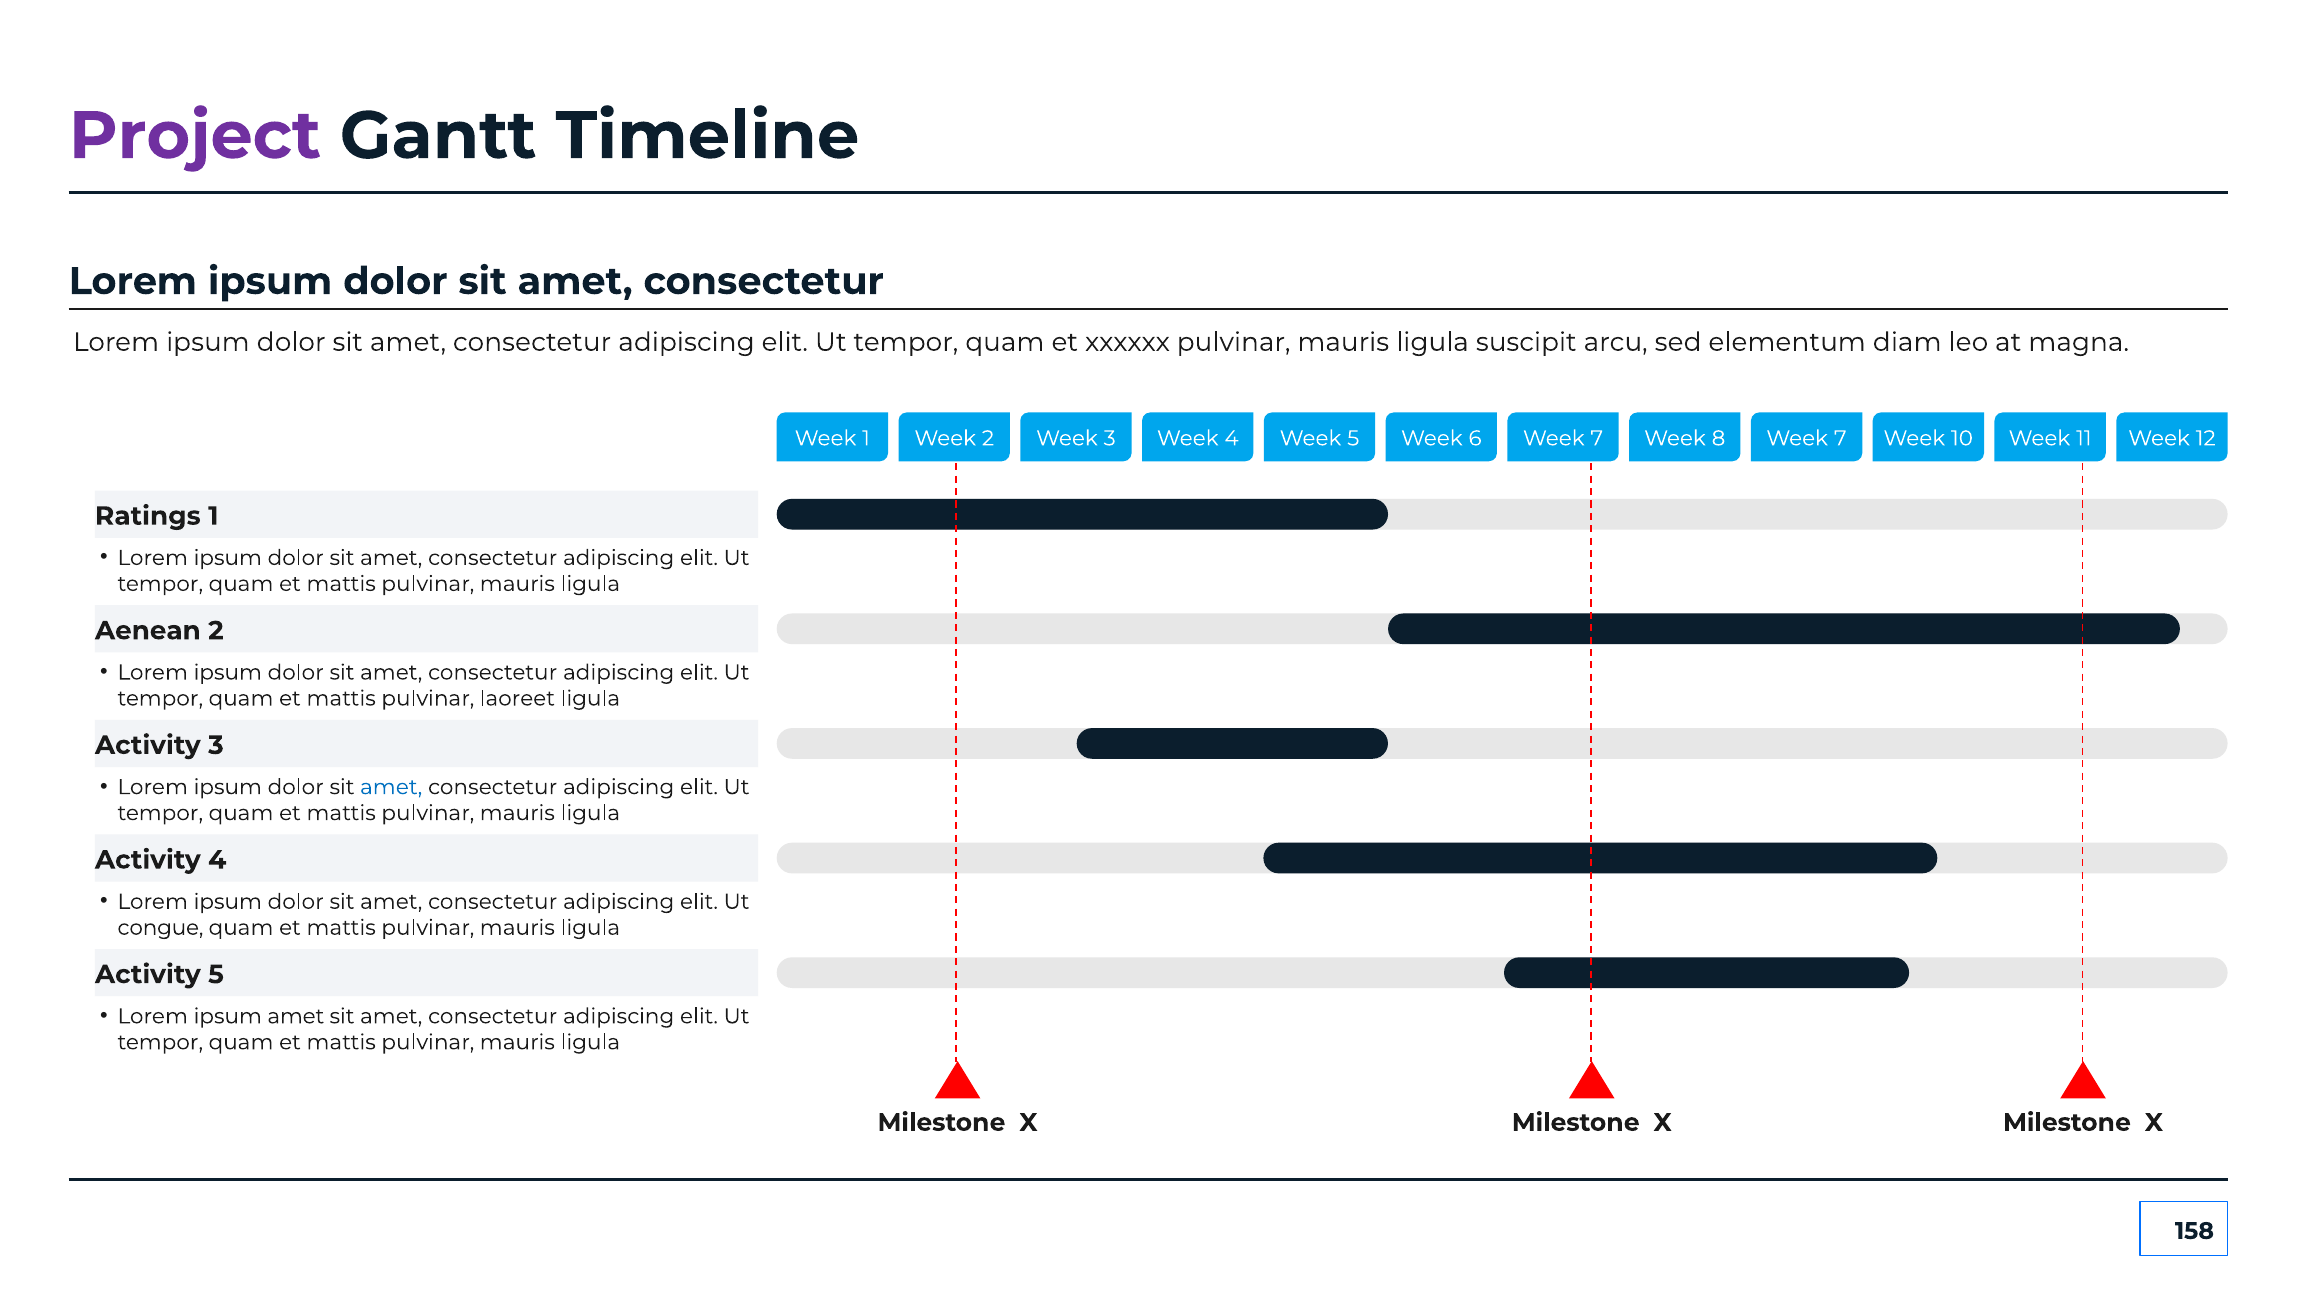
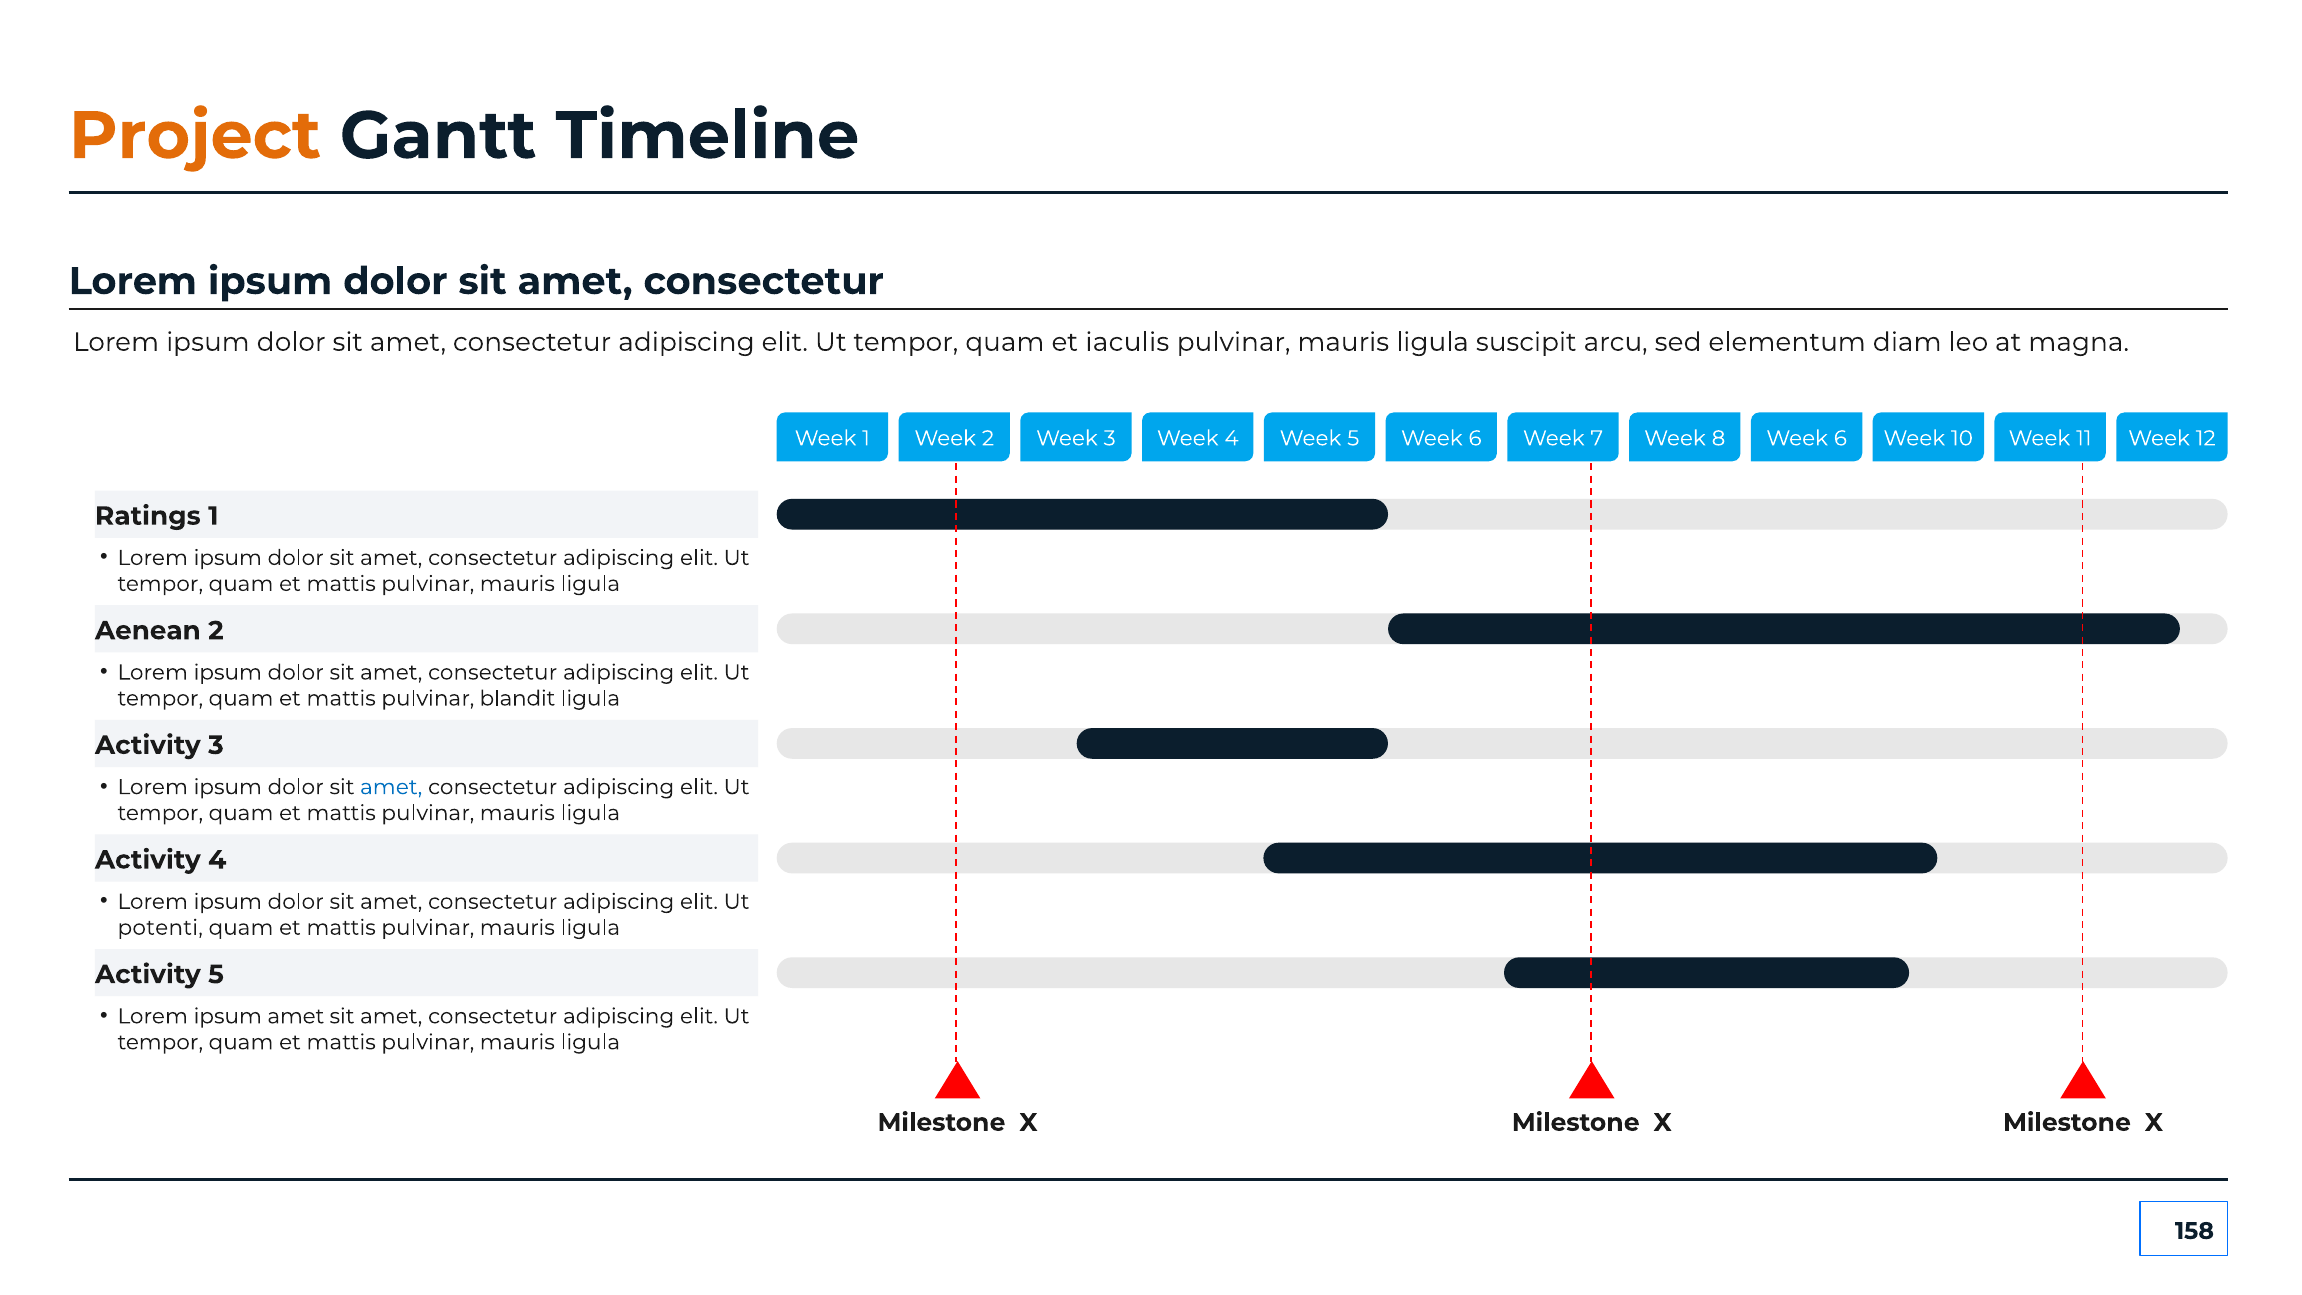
Project colour: purple -> orange (195, 136)
xxxxxx: xxxxxx -> iaculis (1127, 342)
8 Week 7: 7 -> 6 (1840, 438)
laoreet: laoreet -> blandit (517, 698)
congue: congue -> potenti (160, 928)
